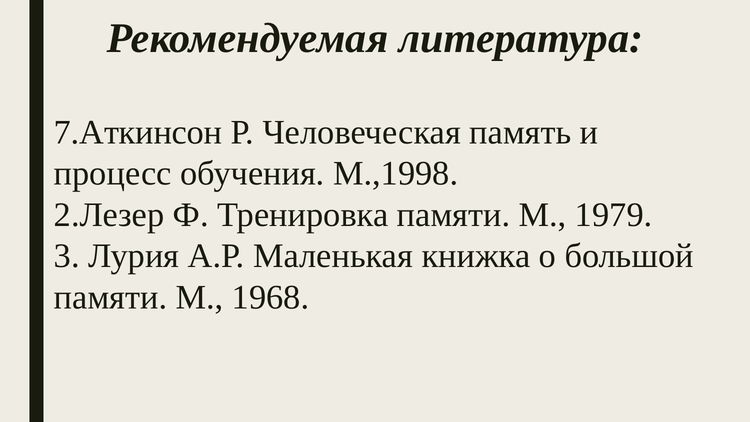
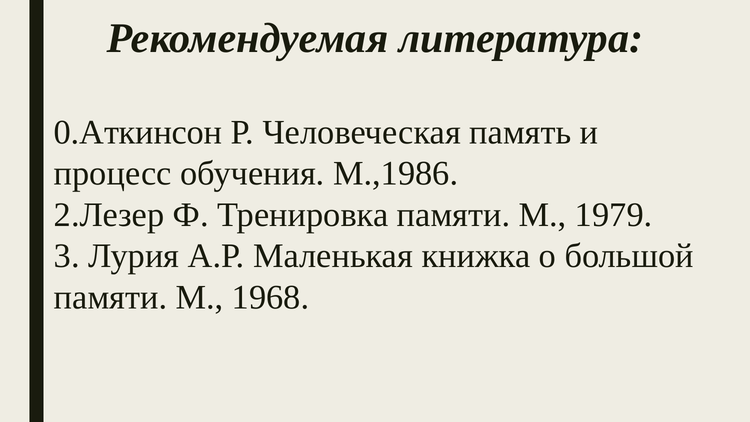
7.Аткинсон: 7.Аткинсон -> 0.Аткинсон (138, 132)
М.,1998: М.,1998 -> М.,1986 (396, 173)
